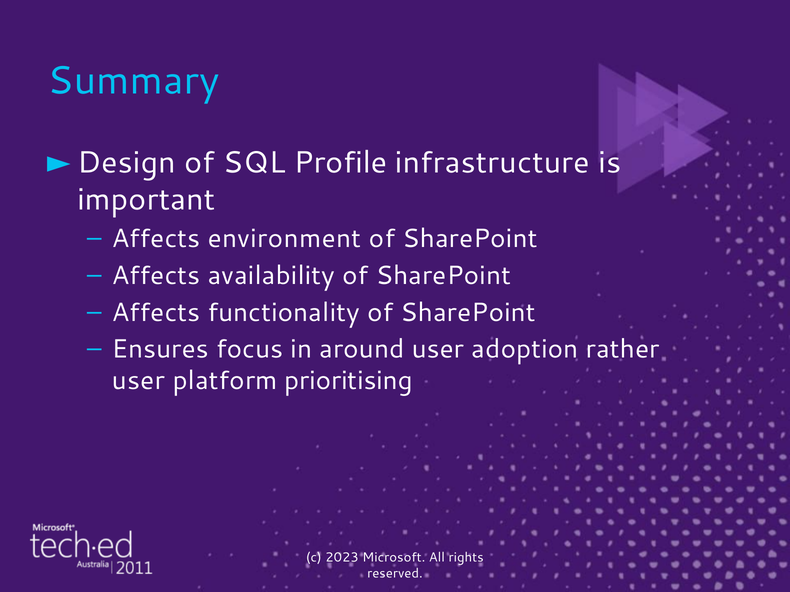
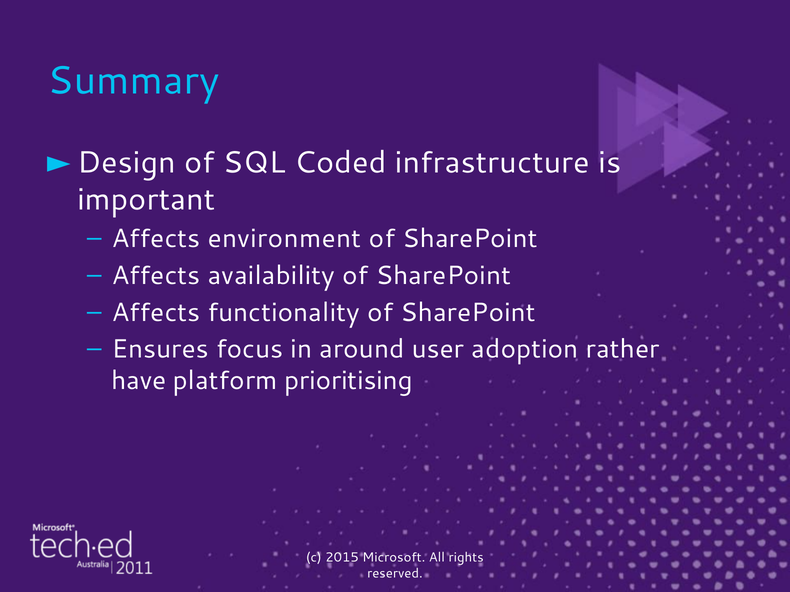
Profile: Profile -> Coded (340, 163)
user: user -> have (139, 381)
2023: 2023 -> 2015 (342, 558)
